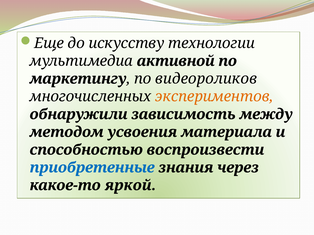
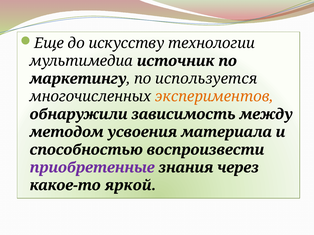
активной: активной -> источник (176, 61)
видеороликов: видеороликов -> используется (206, 79)
приобретенные colour: blue -> purple (92, 168)
